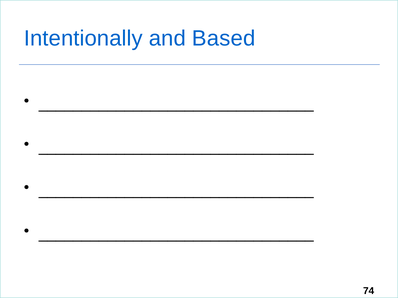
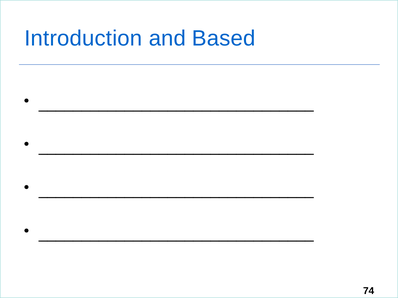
Intentionally: Intentionally -> Introduction (83, 38)
